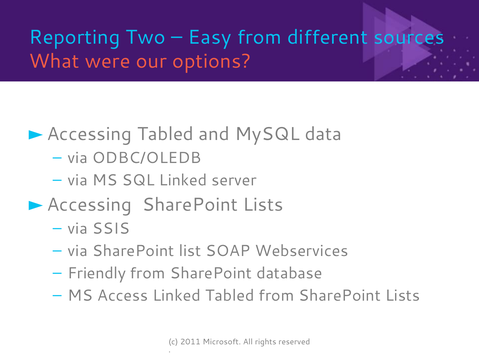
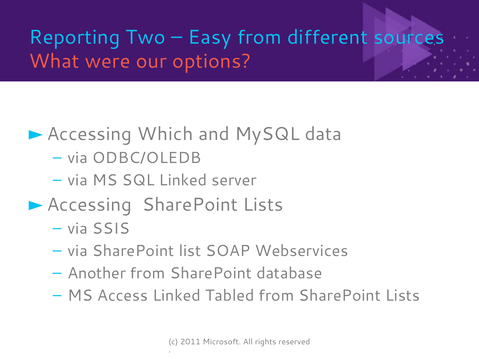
Tabled: Tabled -> Which (165, 134)
Friendly: Friendly -> Another (97, 273)
